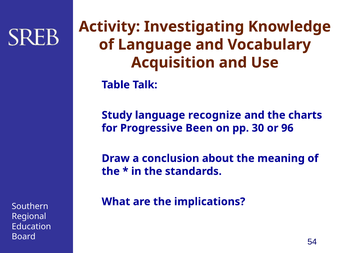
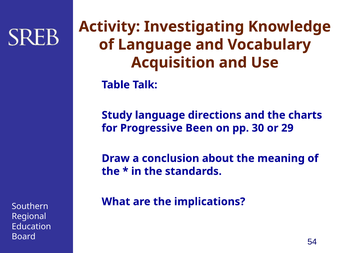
recognize: recognize -> directions (215, 115)
96: 96 -> 29 (287, 128)
